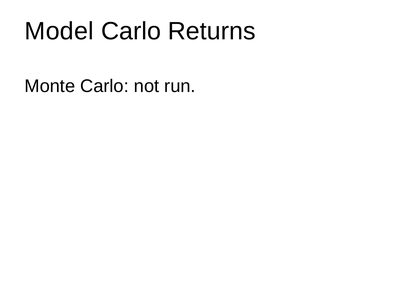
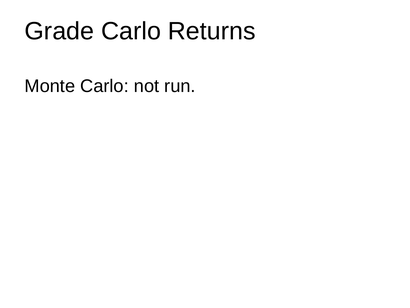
Model: Model -> Grade (59, 31)
